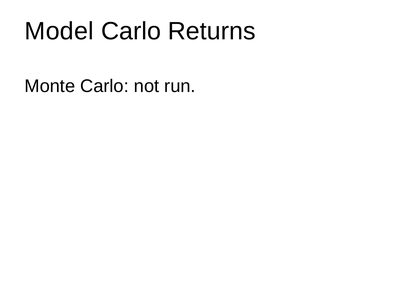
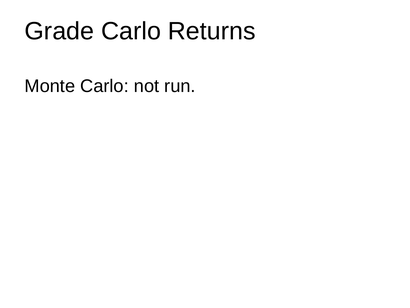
Model: Model -> Grade (59, 31)
